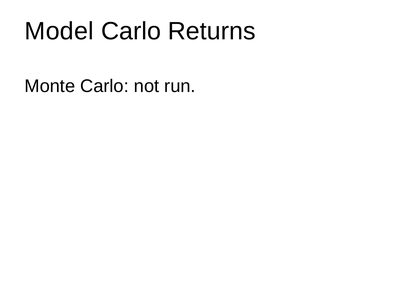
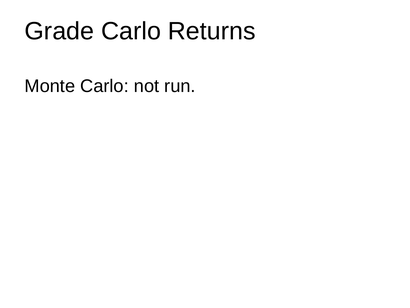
Model: Model -> Grade (59, 31)
